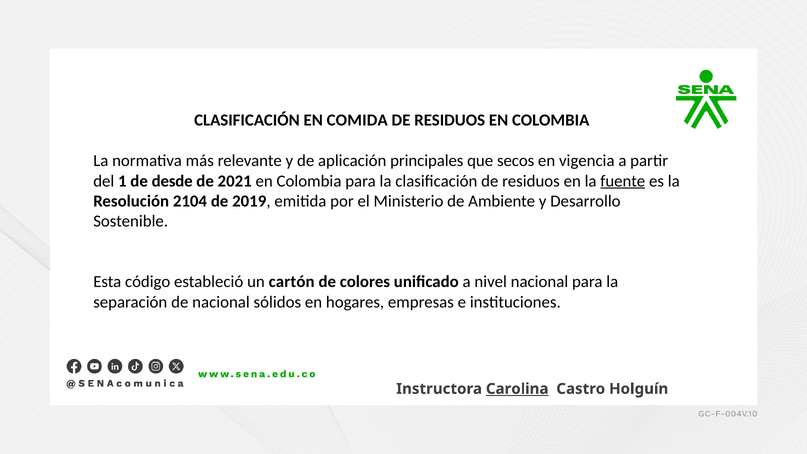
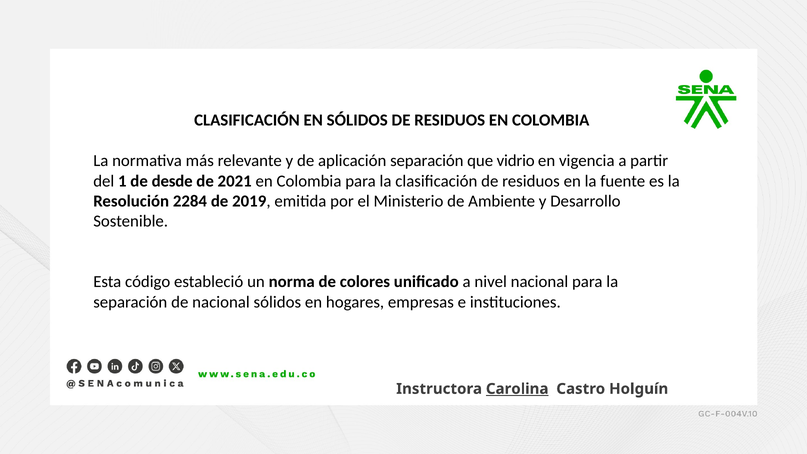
EN COMIDA: COMIDA -> SÓLIDOS (357, 120)
aplicación principales: principales -> separación (427, 161)
secos: secos -> vidrio (516, 161)
fuente underline: present -> none (623, 181)
2104: 2104 -> 2284 (190, 201)
cartón: cartón -> norma (292, 282)
